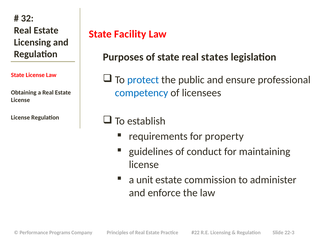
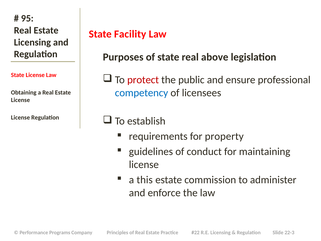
32: 32 -> 95 (27, 18)
states: states -> above (215, 57)
protect colour: blue -> red (143, 80)
unit: unit -> this (145, 180)
